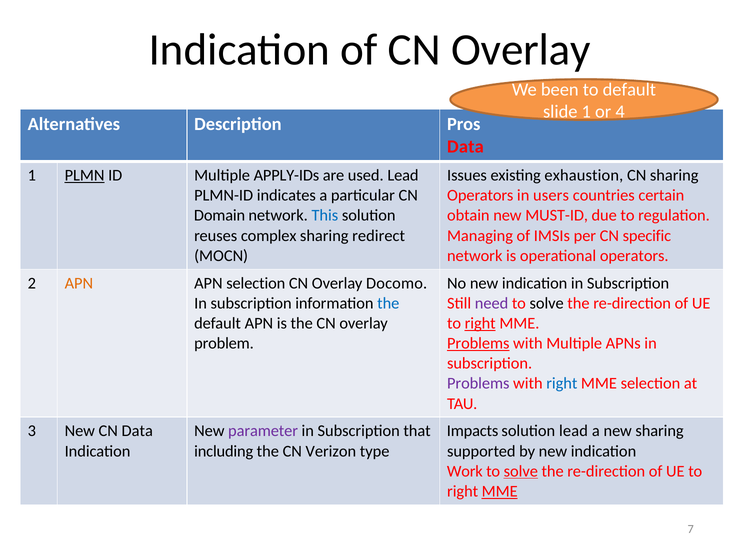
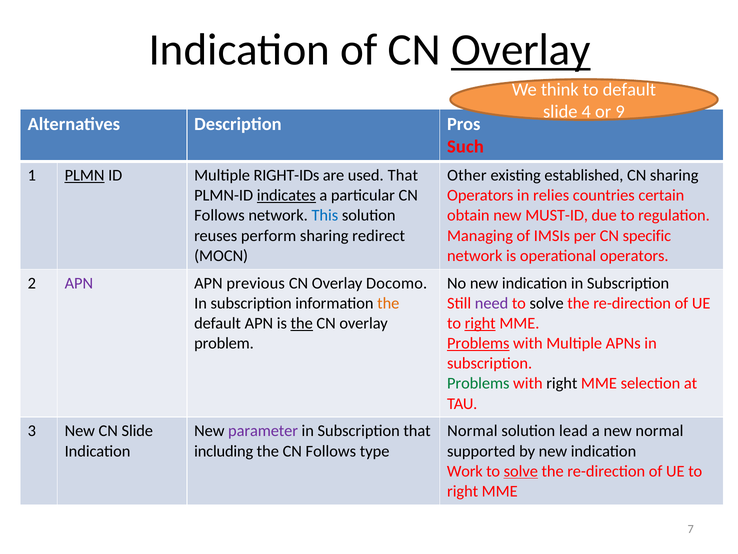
Overlay underline: none -> present (521, 50)
been: been -> think (560, 90)
slide 1: 1 -> 4 (586, 112)
4: 4 -> 9 (620, 112)
Data: Data -> Such (465, 147)
APPLY-IDs: APPLY-IDs -> RIGHT-IDs (286, 175)
used Lead: Lead -> That (403, 175)
Issues: Issues -> Other (467, 175)
exhaustion: exhaustion -> established (584, 175)
indicates underline: none -> present (286, 195)
users: users -> relies (551, 195)
Domain: Domain -> Follows (219, 215)
complex: complex -> perform (269, 235)
APN colour: orange -> purple (79, 283)
APN selection: selection -> previous (256, 283)
the colour: blue -> orange (388, 303)
the underline: none -> present (302, 323)
Problems colour: purple -> green (478, 383)
right colour: blue -> black (562, 383)
CN Data: Data -> Slide (137, 431)
Impacts: Impacts -> Normal (472, 431)
new sharing: sharing -> normal (659, 431)
the CN Verizon: Verizon -> Follows (331, 451)
MME underline: present -> none (500, 491)
